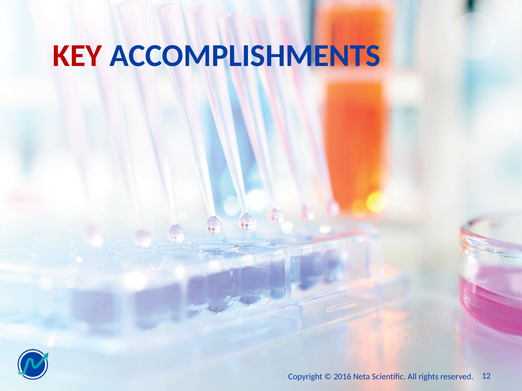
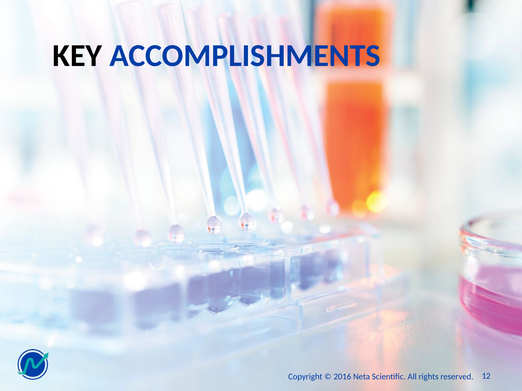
KEY colour: red -> black (77, 56)
